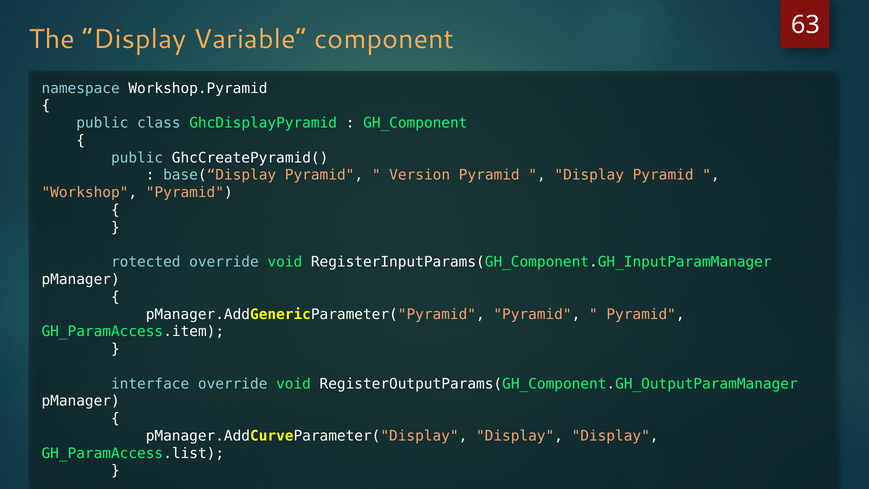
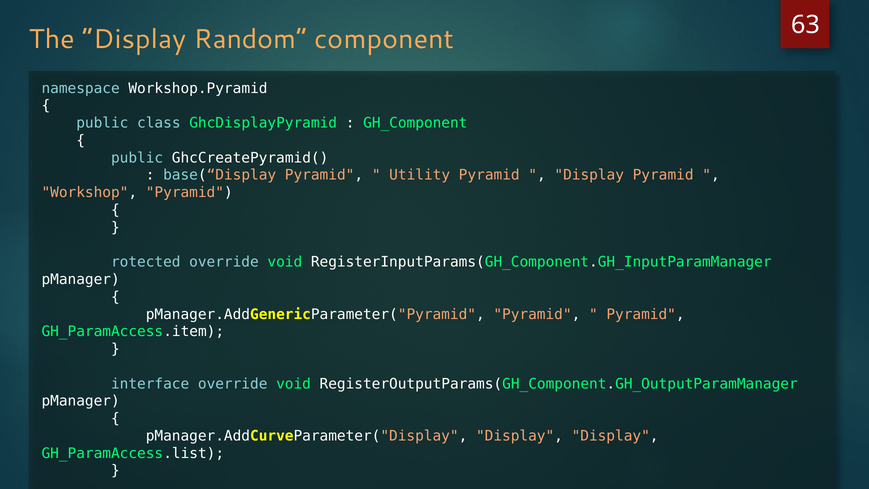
Variable: Variable -> Random (250, 39)
Version: Version -> Utility (420, 175)
